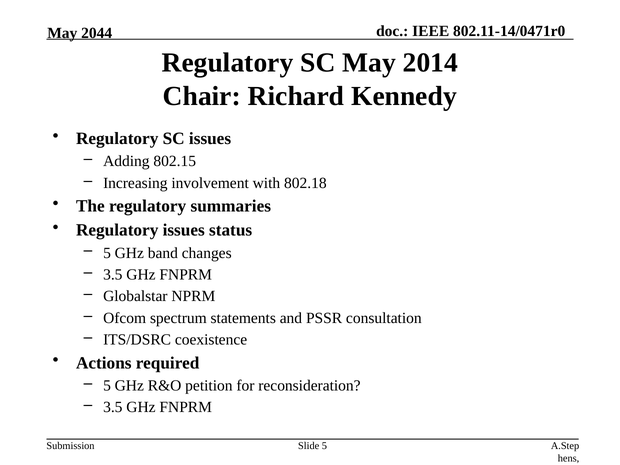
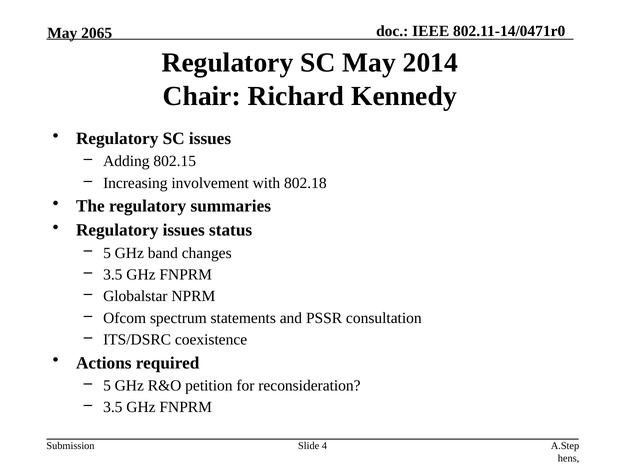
2044: 2044 -> 2065 (97, 33)
Slide 5: 5 -> 4 (324, 446)
